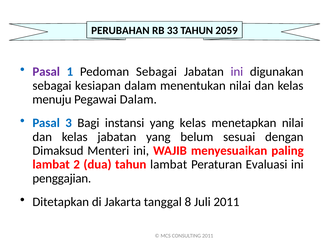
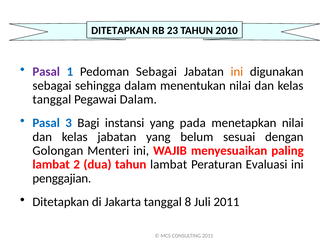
PERUBAHAN: PERUBAHAN -> DITETAPKAN (120, 30)
33: 33 -> 23 (172, 30)
2059: 2059 -> 2010 (227, 30)
ini colour: purple -> orange (237, 72)
kesiapan: kesiapan -> sehingga (98, 85)
menuju: menuju -> tanggal (52, 99)
yang kelas: kelas -> pada (193, 123)
Dimaksud: Dimaksud -> Golongan (58, 150)
